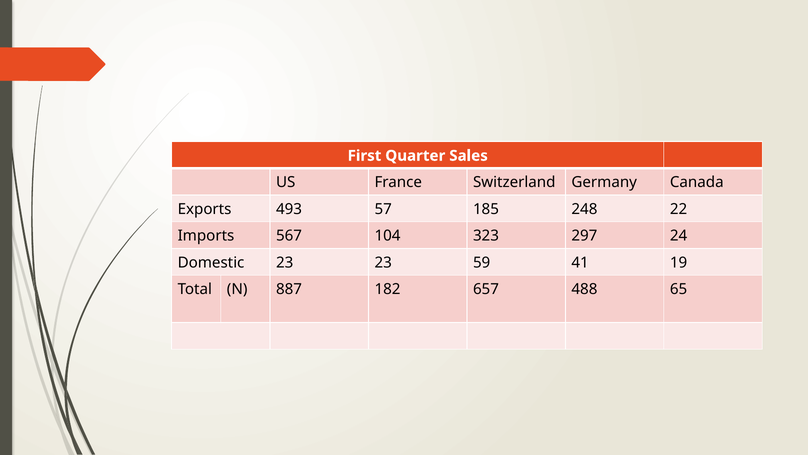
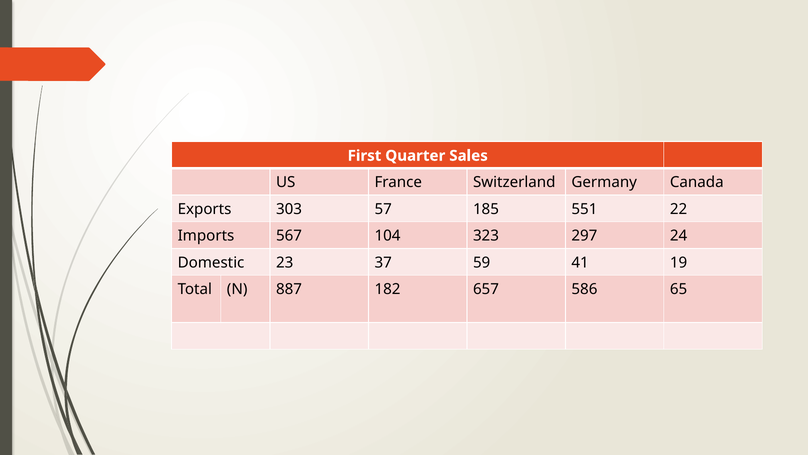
493: 493 -> 303 (289, 209)
248: 248 -> 551 (584, 209)
23 23: 23 -> 37 (383, 262)
488: 488 -> 586 (584, 289)
